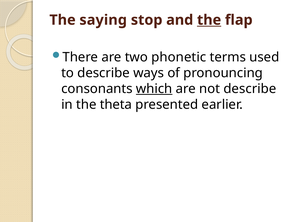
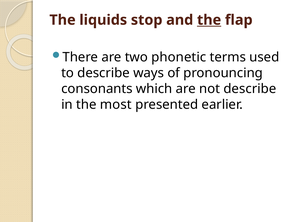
saying: saying -> liquids (103, 20)
which underline: present -> none (154, 89)
theta: theta -> most (116, 105)
